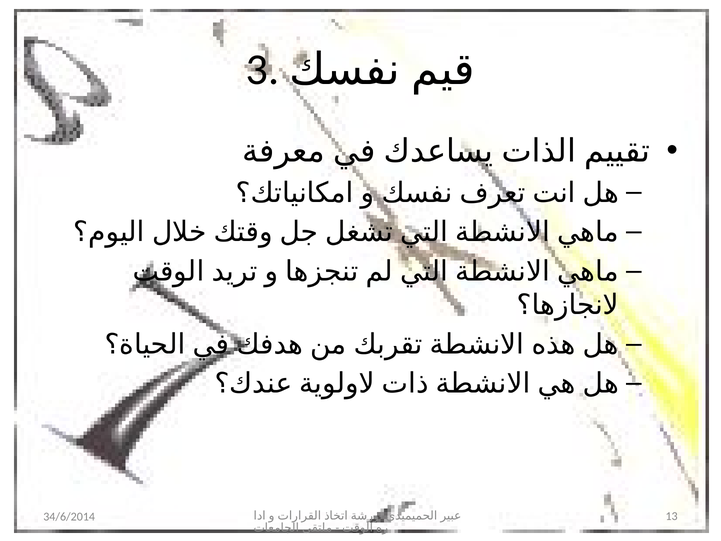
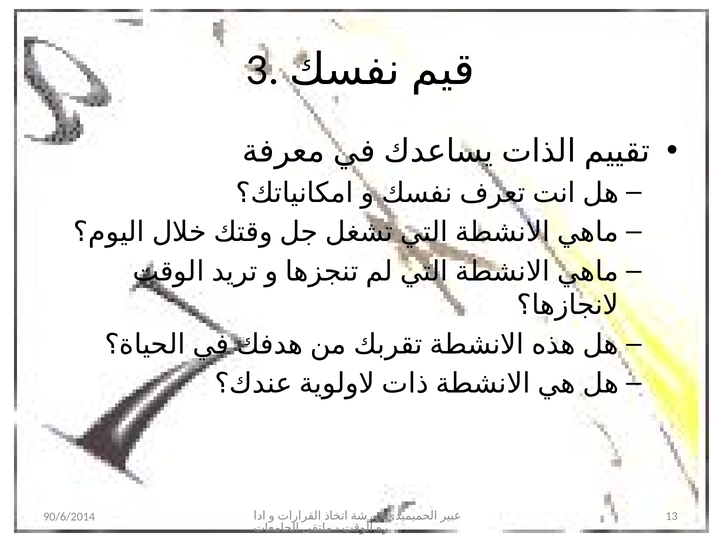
34/6/2014: 34/6/2014 -> 90/6/2014 (69, 516)
